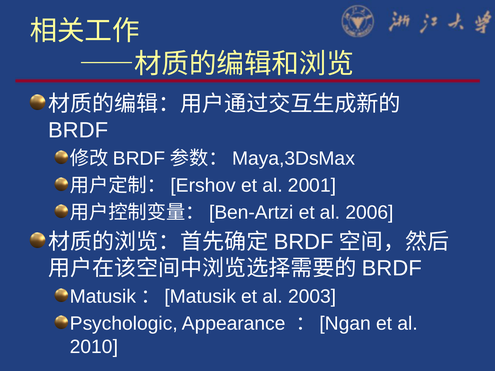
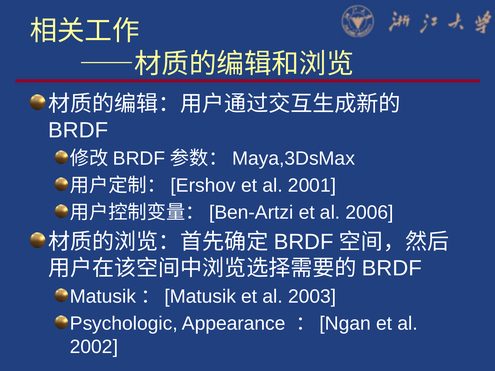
2010: 2010 -> 2002 (94, 347)
